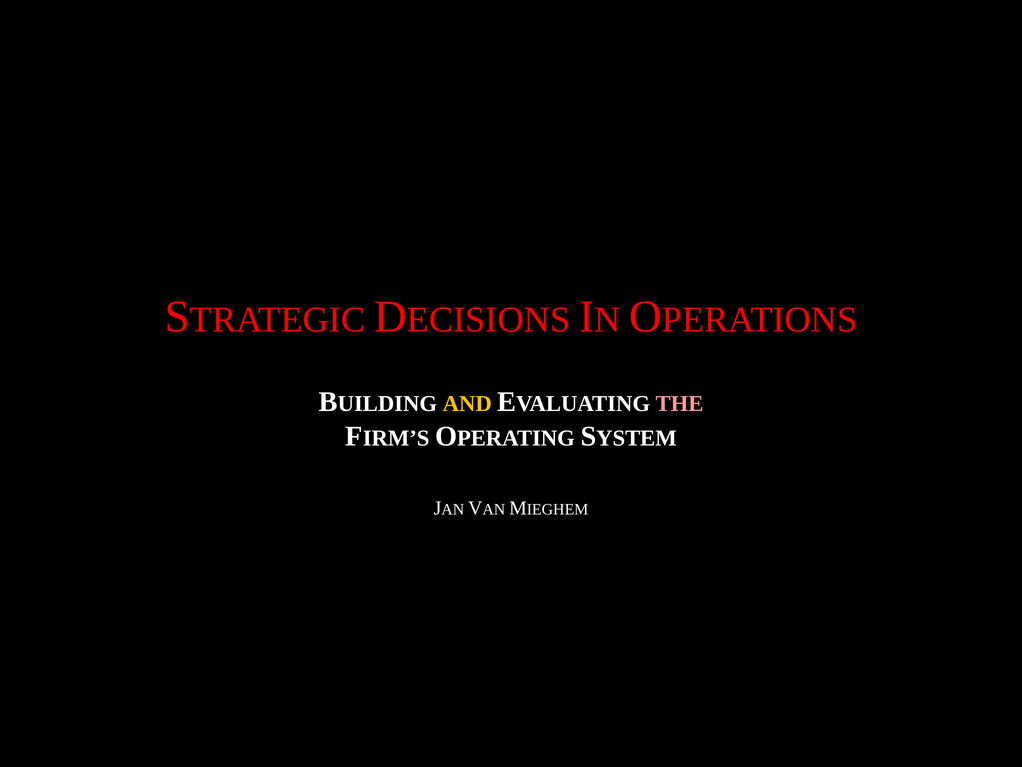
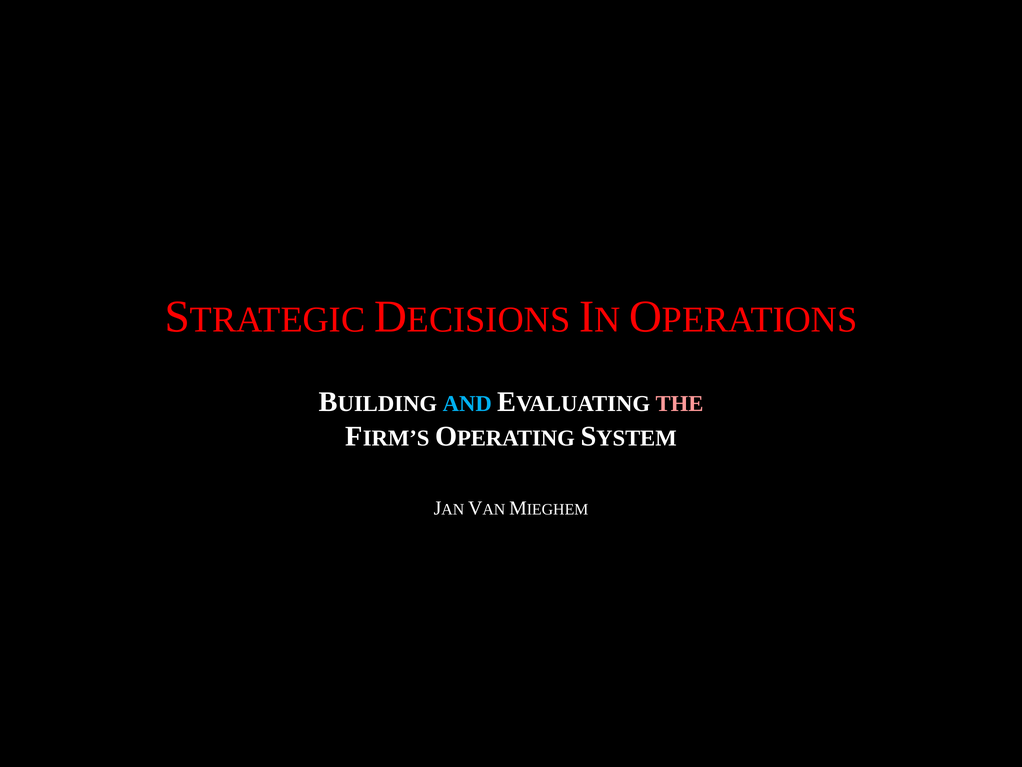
AND colour: yellow -> light blue (467, 404)
